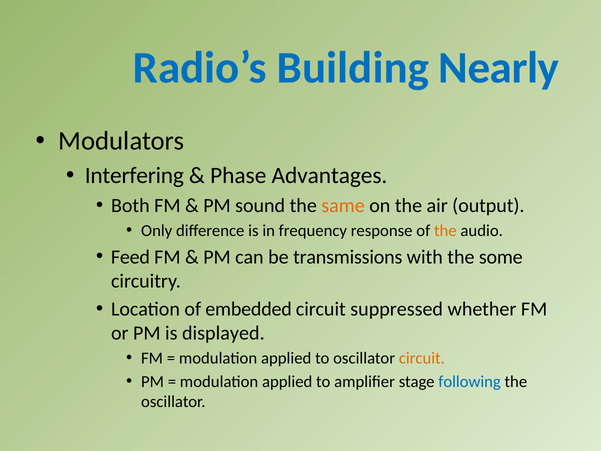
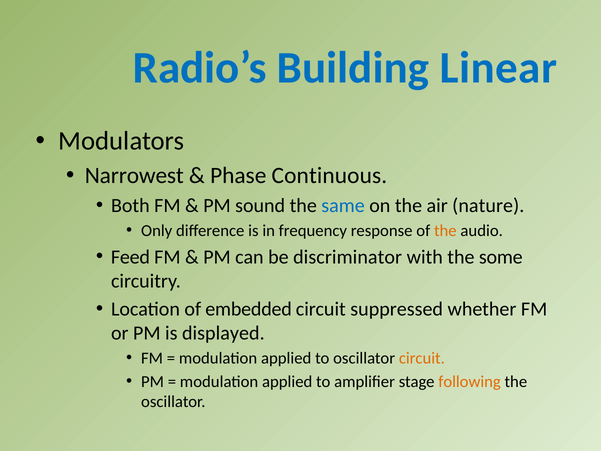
Nearly: Nearly -> Linear (498, 68)
Interfering: Interfering -> Narrowest (134, 176)
Advantages: Advantages -> Continuous (329, 176)
same colour: orange -> blue (343, 205)
output: output -> nature (488, 205)
transmissions: transmissions -> discriminator (348, 257)
following colour: blue -> orange (470, 381)
